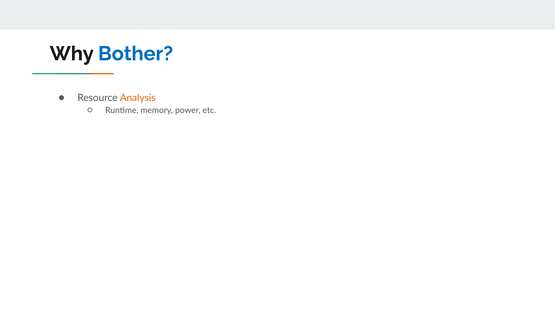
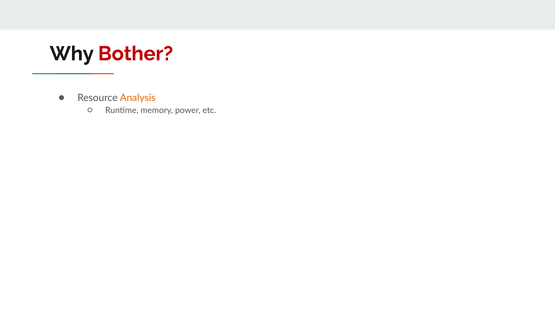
Bother colour: blue -> red (136, 54)
